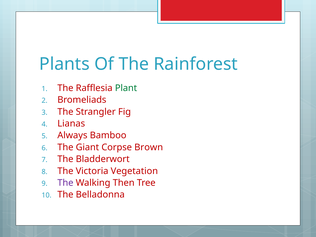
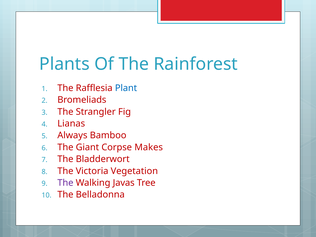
Plant colour: green -> blue (126, 88)
Brown: Brown -> Makes (149, 147)
Then: Then -> Javas (124, 183)
